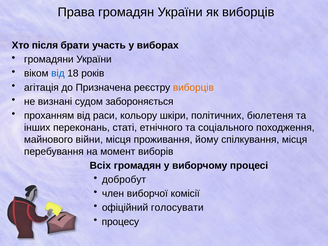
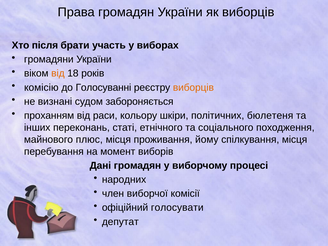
від colour: blue -> orange (58, 73)
агітація: агітація -> комісію (41, 87)
Призначена: Призначена -> Голосуванні (103, 87)
війни: війни -> плюс (89, 140)
Всіх: Всіх -> Дані (100, 166)
добробут: добробут -> народних (124, 180)
процесу: процесу -> депутат (120, 222)
